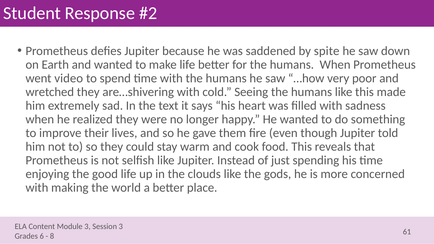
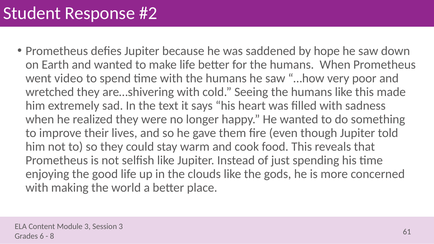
spite: spite -> hope (327, 51)
